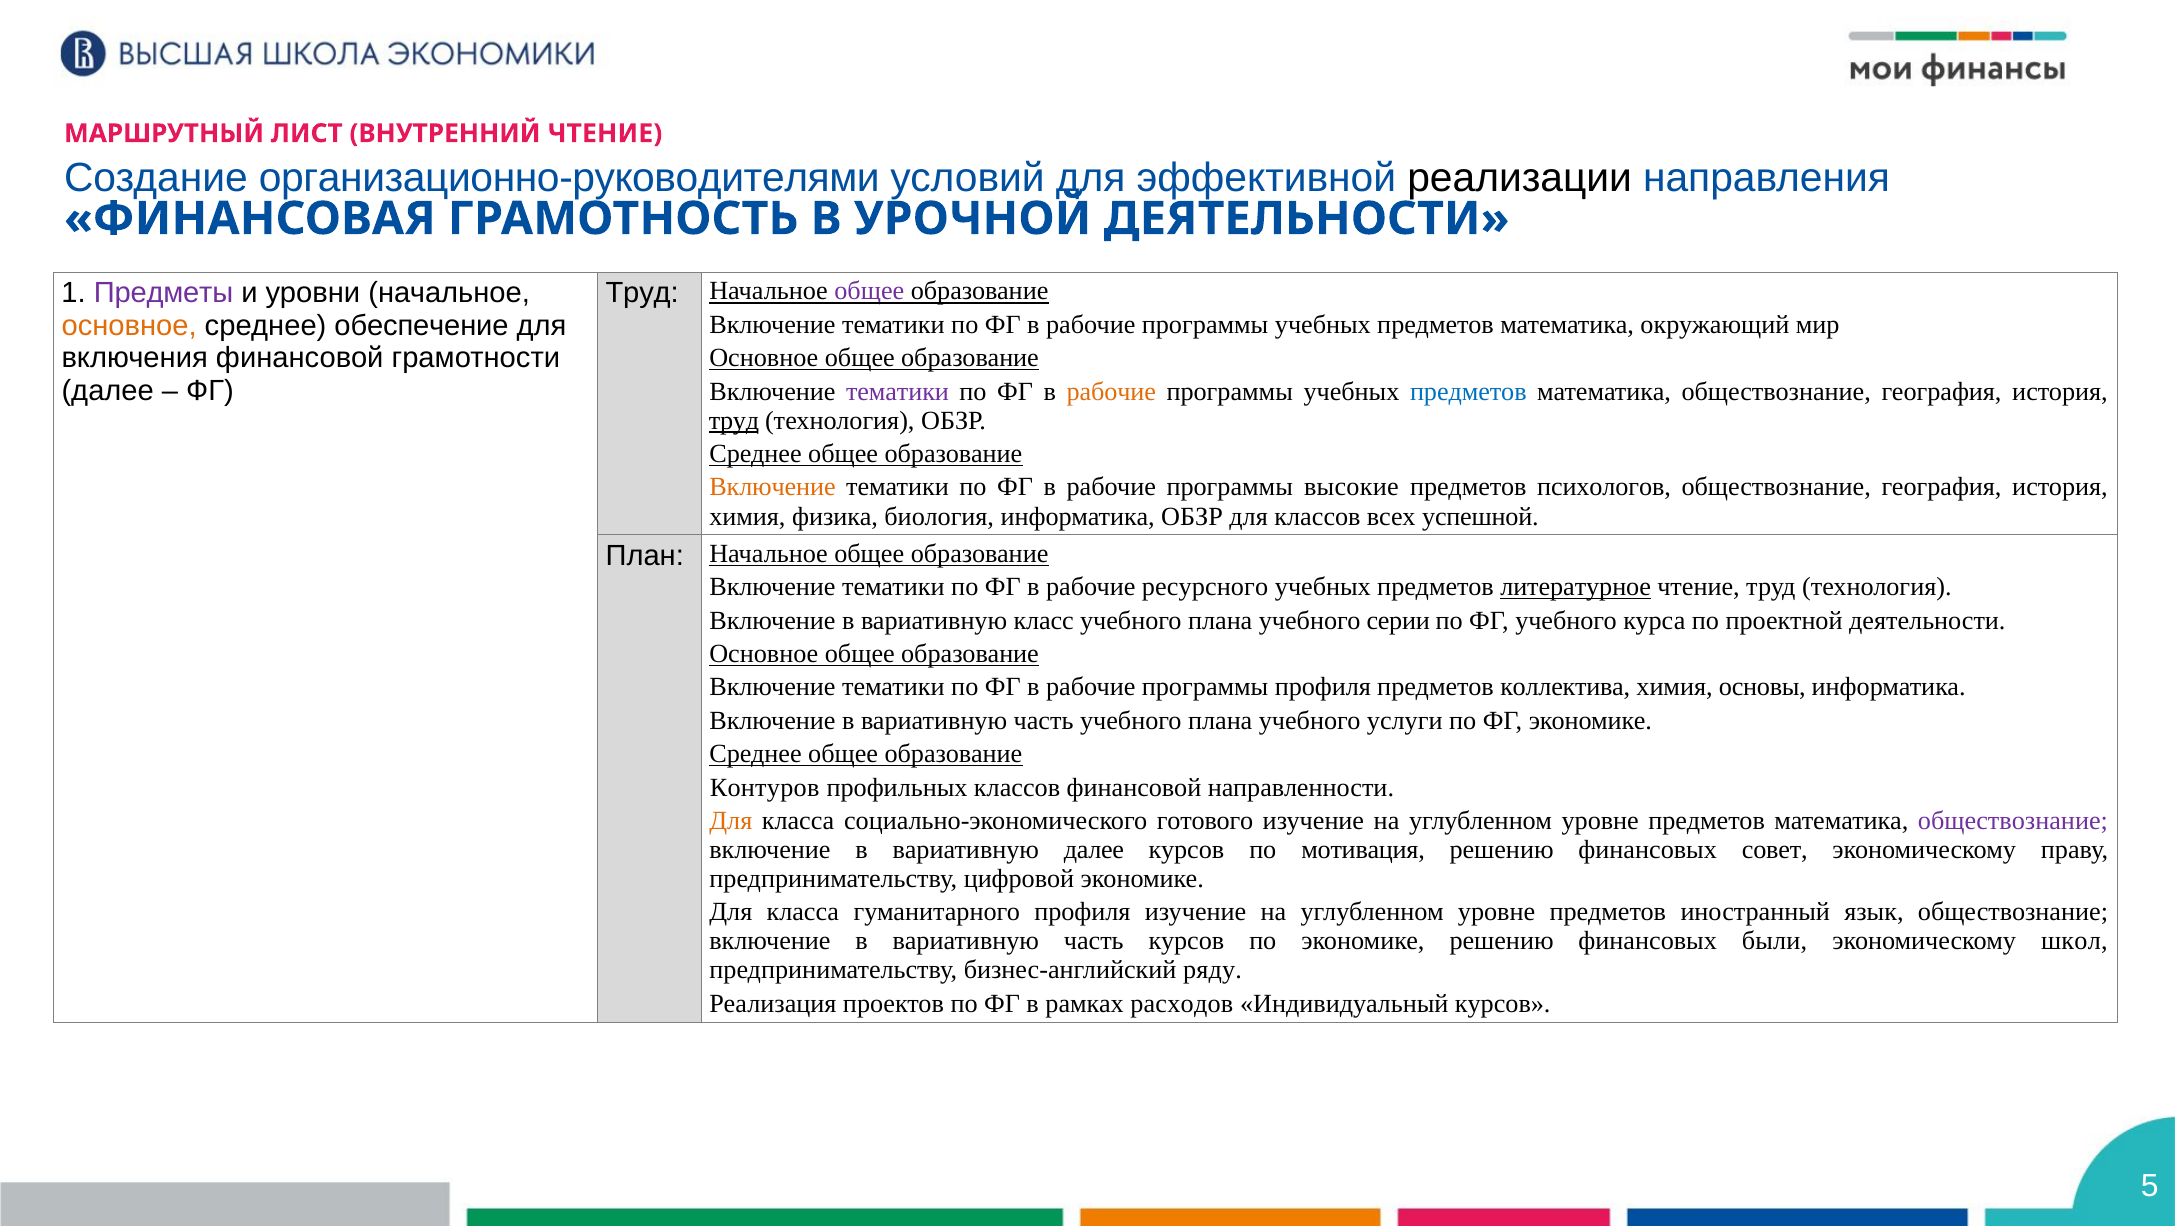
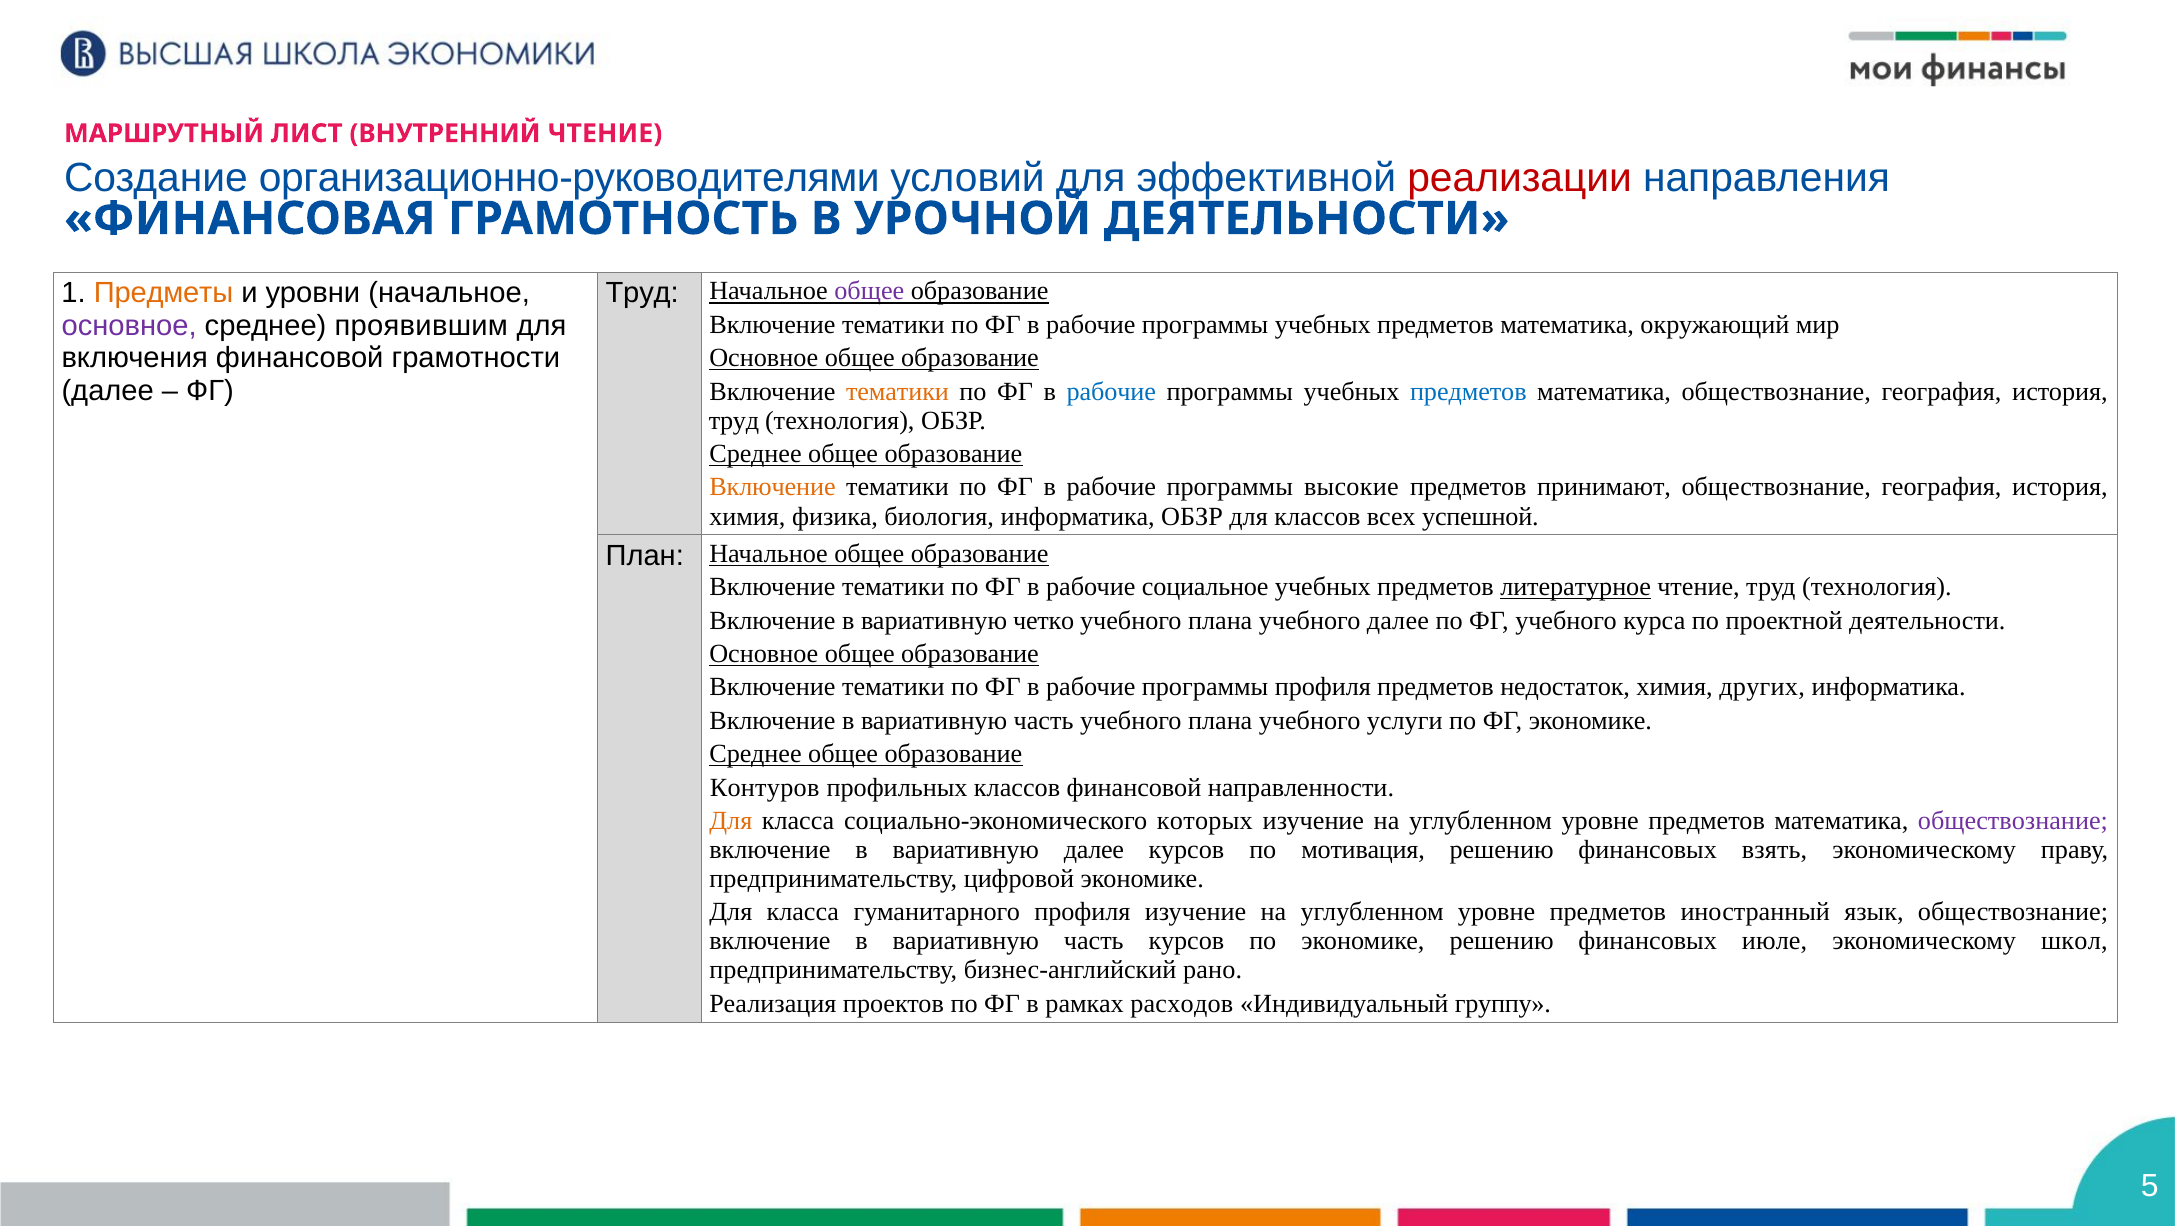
реализации colour: black -> red (1520, 178)
Предметы colour: purple -> orange (164, 293)
основное colour: orange -> purple (129, 326)
обеспечение: обеспечение -> проявившим (421, 326)
тематики colour: purple -> orange (898, 391)
рабочие colour: orange -> blue (1111, 391)
труд underline: present -> none (734, 420)
психологов: психологов -> принимают (1604, 487)
ресурсного: ресурсного -> социальное (1205, 587)
класс: класс -> четко (1044, 620)
учебного серии: серии -> далее (1398, 620)
коллектива: коллектива -> недостаток (1565, 687)
основы: основы -> других (1762, 687)
готового: готового -> которых (1205, 821)
совет: совет -> взять (1775, 850)
были: были -> июле (1775, 941)
ряду: ряду -> рано (1213, 970)
Индивидуальный курсов: курсов -> группу (1503, 1003)
